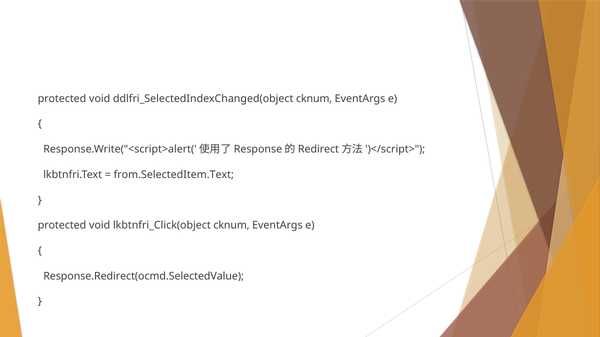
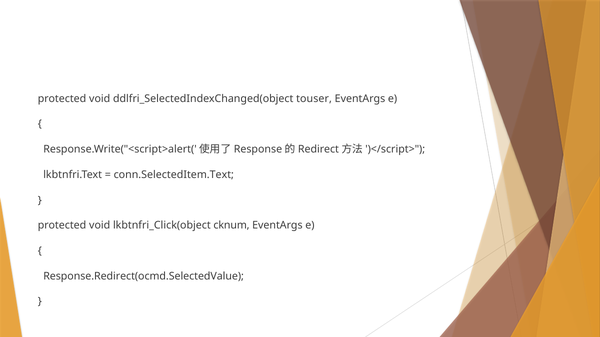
ddlfri_SelectedIndexChanged(object cknum: cknum -> touser (314, 99)
from.SelectedItem.Text: from.SelectedItem.Text -> conn.SelectedItem.Text (174, 175)
